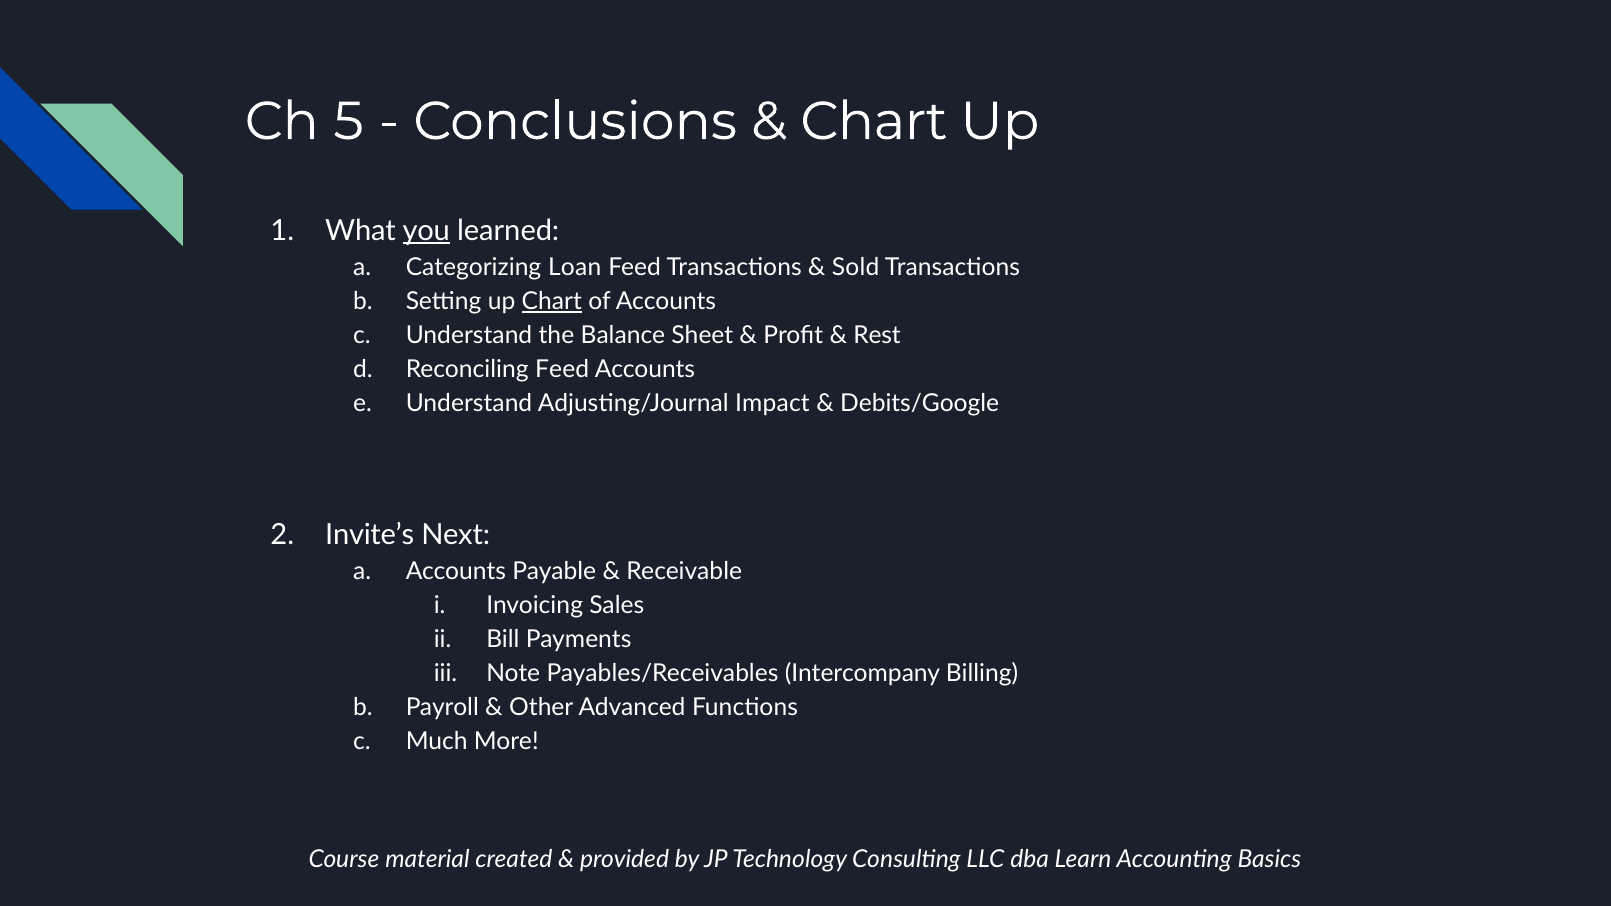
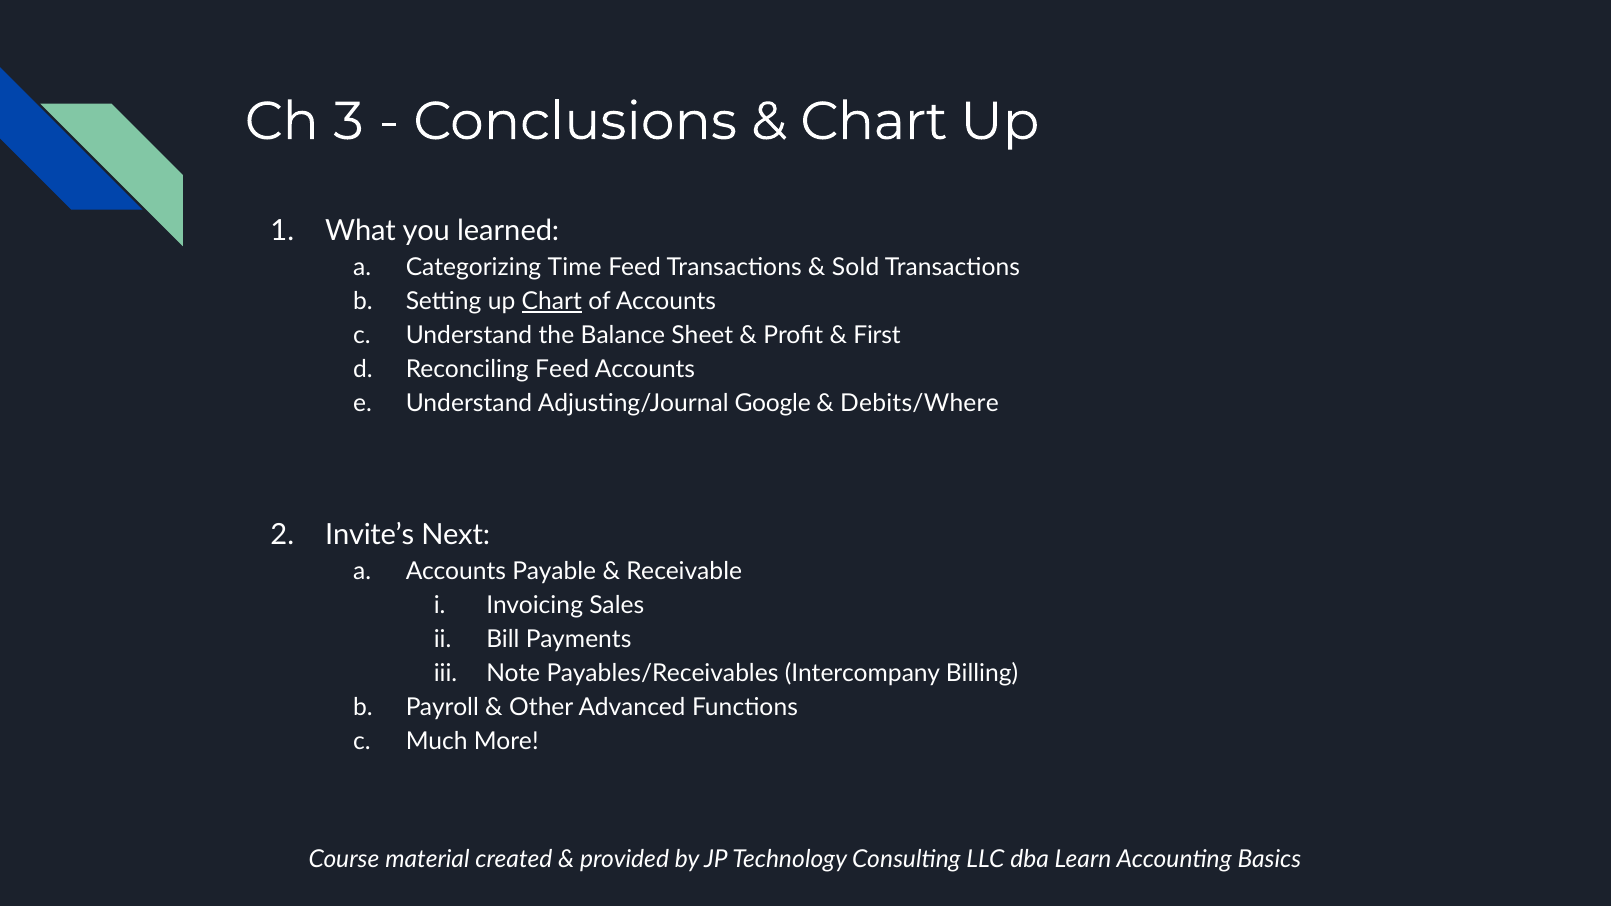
5: 5 -> 3 (349, 121)
you underline: present -> none (426, 231)
Loan: Loan -> Time (575, 267)
Rest: Rest -> First (877, 335)
Impact: Impact -> Google (773, 403)
Debits/Google: Debits/Google -> Debits/Where (920, 403)
